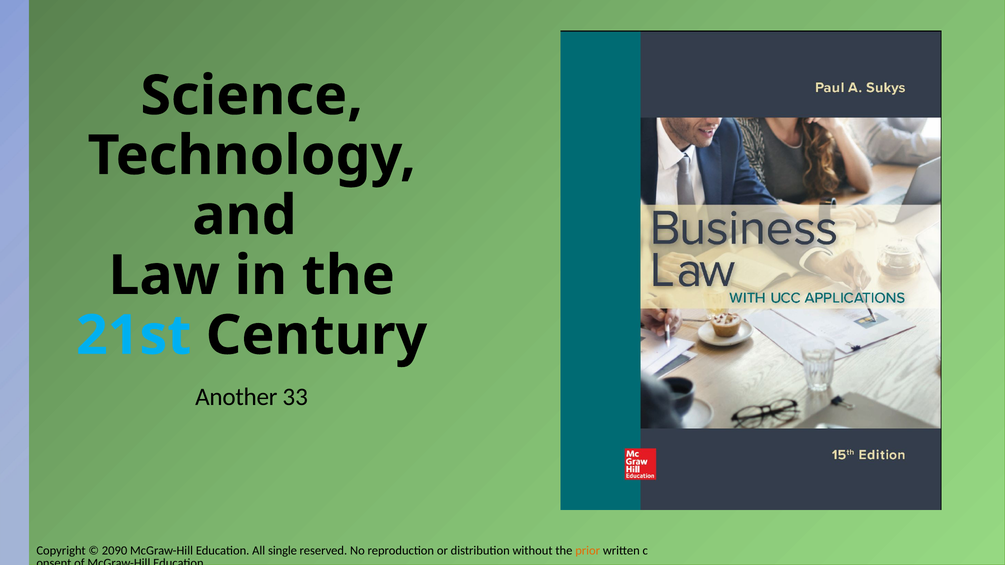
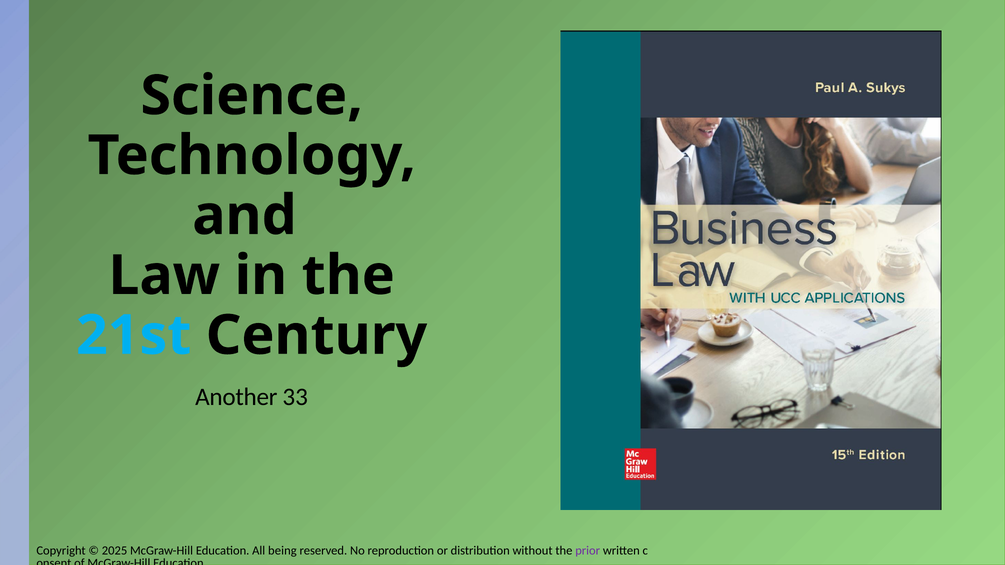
2090: 2090 -> 2025 (115, 551)
single: single -> being (282, 551)
prior colour: orange -> purple (588, 551)
